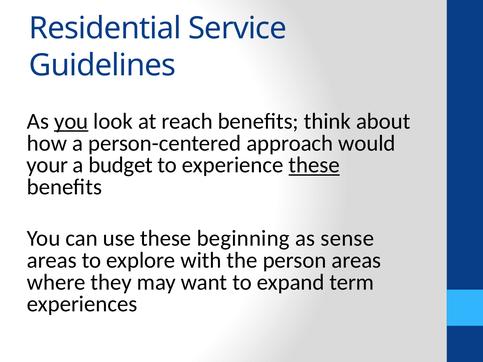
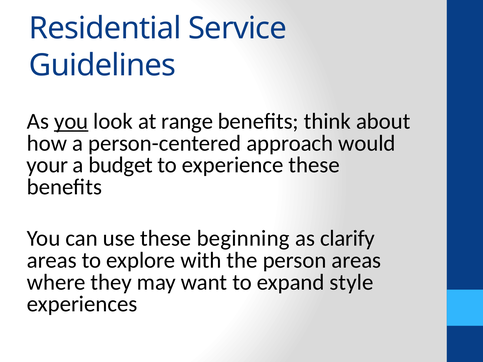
reach: reach -> range (187, 121)
these underline: present -> none (314, 165)
sense: sense -> clarify (348, 239)
term: term -> style (352, 282)
